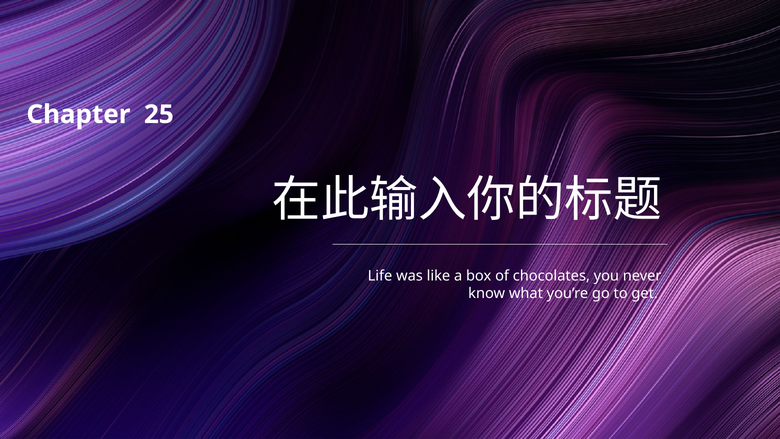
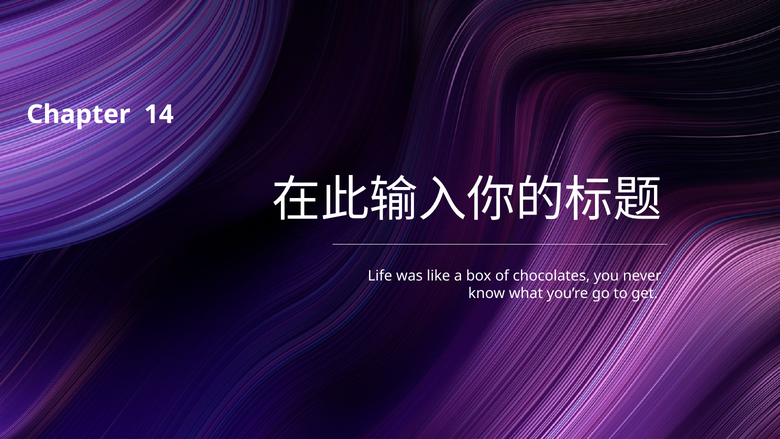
25: 25 -> 14 (159, 114)
